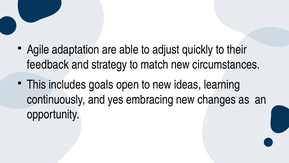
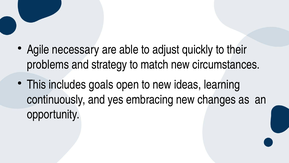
adaptation: adaptation -> necessary (76, 50)
feedback: feedback -> problems (48, 64)
